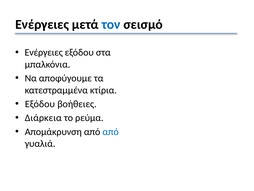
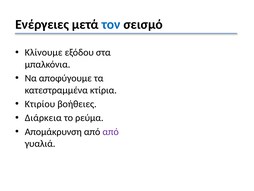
Ενέργειες: Ενέργειες -> Κλίνουμε (44, 52)
Εξόδου: Εξόδου -> Κτιρίου (40, 104)
από colour: blue -> purple (111, 131)
